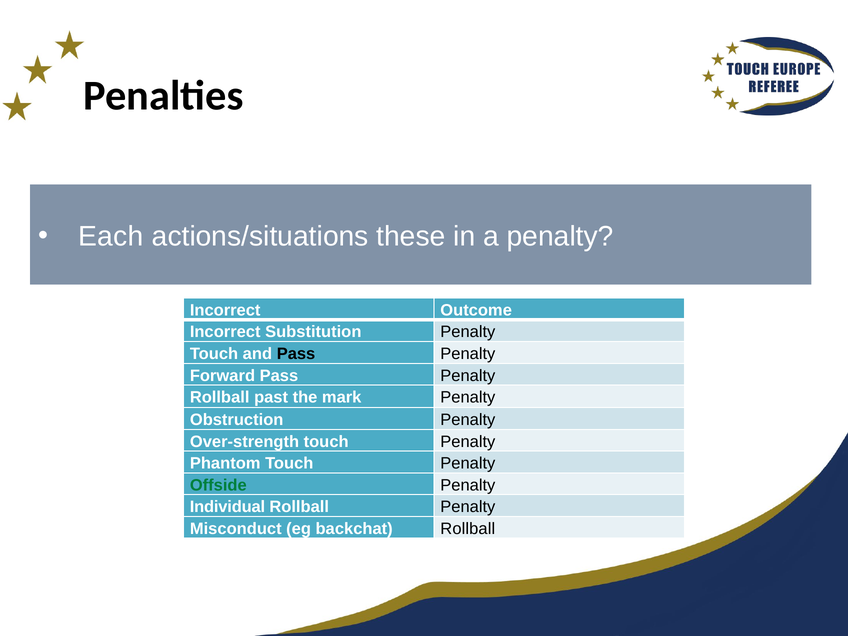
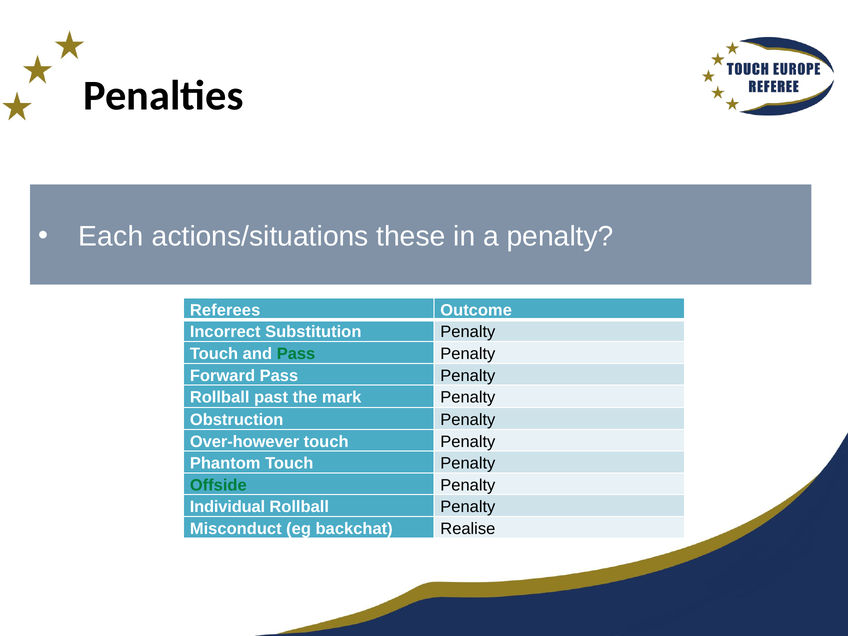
Incorrect: Incorrect -> Referees (225, 310)
Pass colour: black -> green (296, 354)
Over-strength: Over-strength -> Over-however (245, 442)
backchat Rollball: Rollball -> Realise (468, 529)
